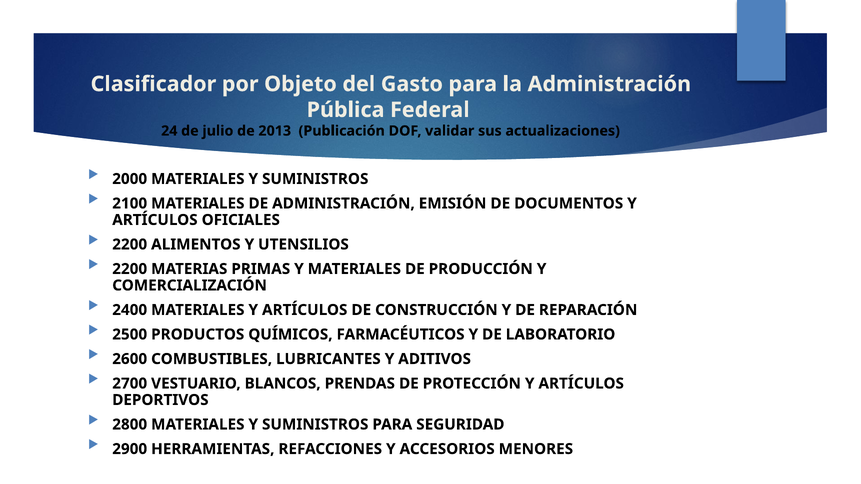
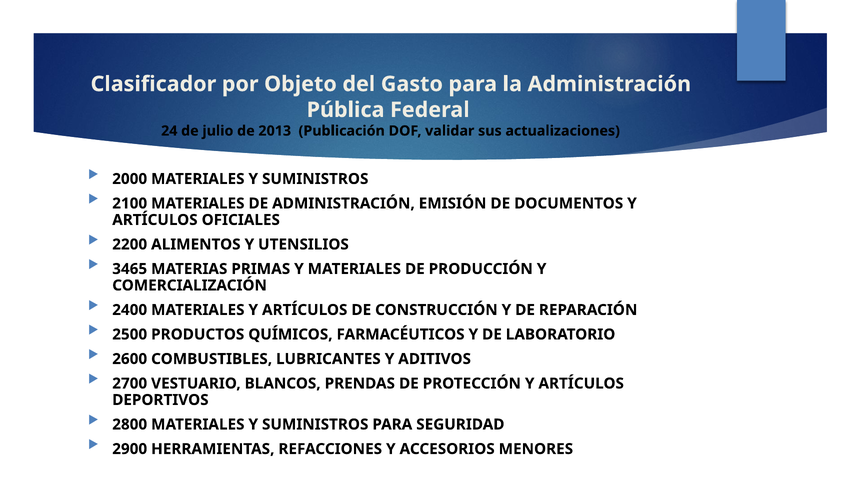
2200: 2200 -> 3465 (130, 269)
